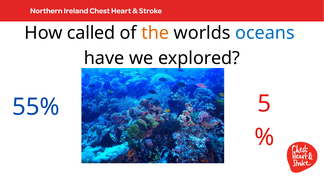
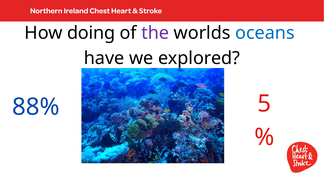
called: called -> doing (91, 33)
the colour: orange -> purple (155, 33)
55%: 55% -> 88% (36, 107)
